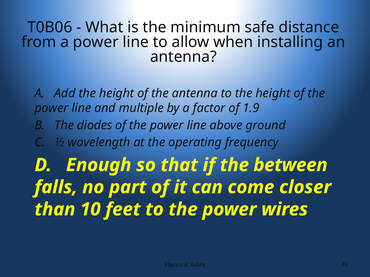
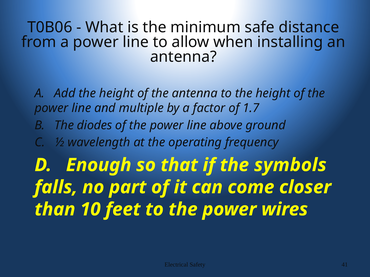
1.9: 1.9 -> 1.7 (251, 108)
between: between -> symbols (290, 165)
